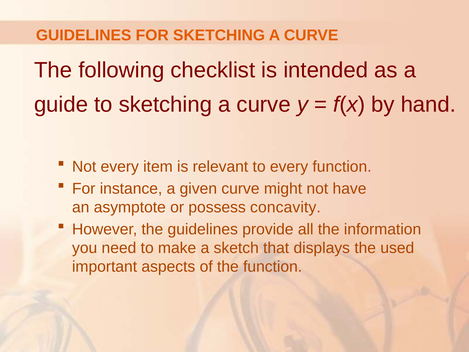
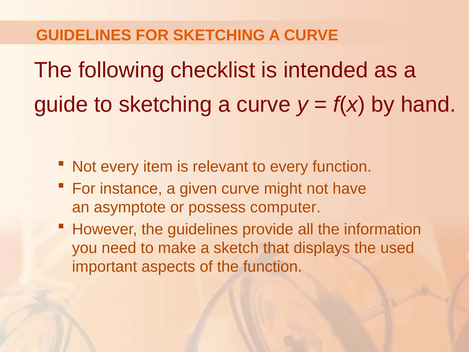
concavity: concavity -> computer (285, 207)
